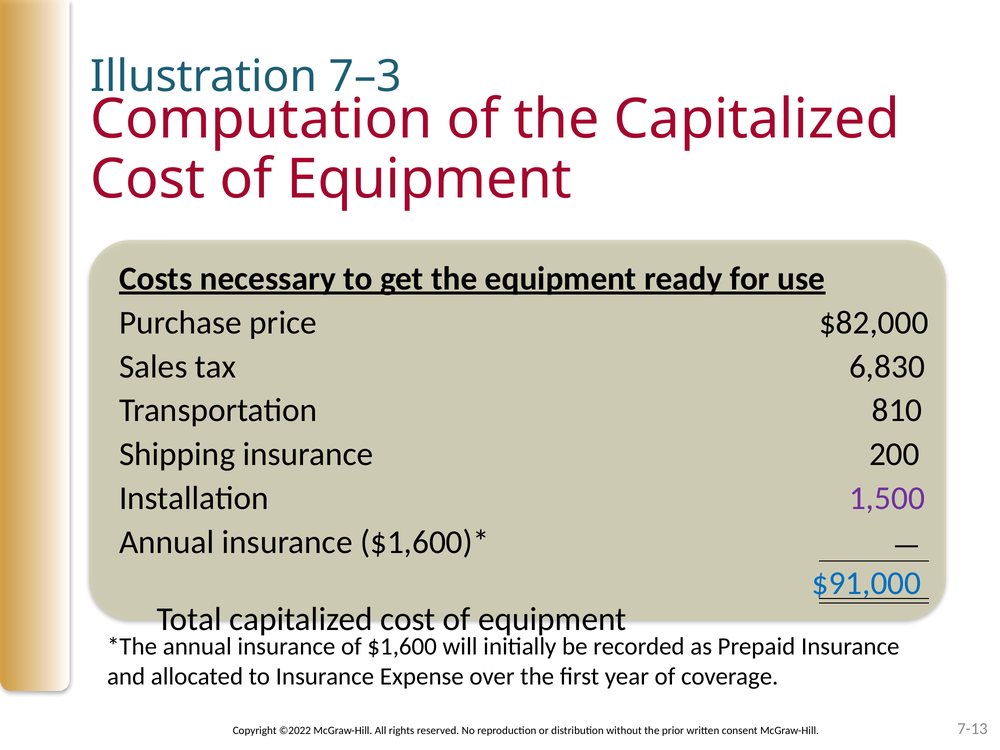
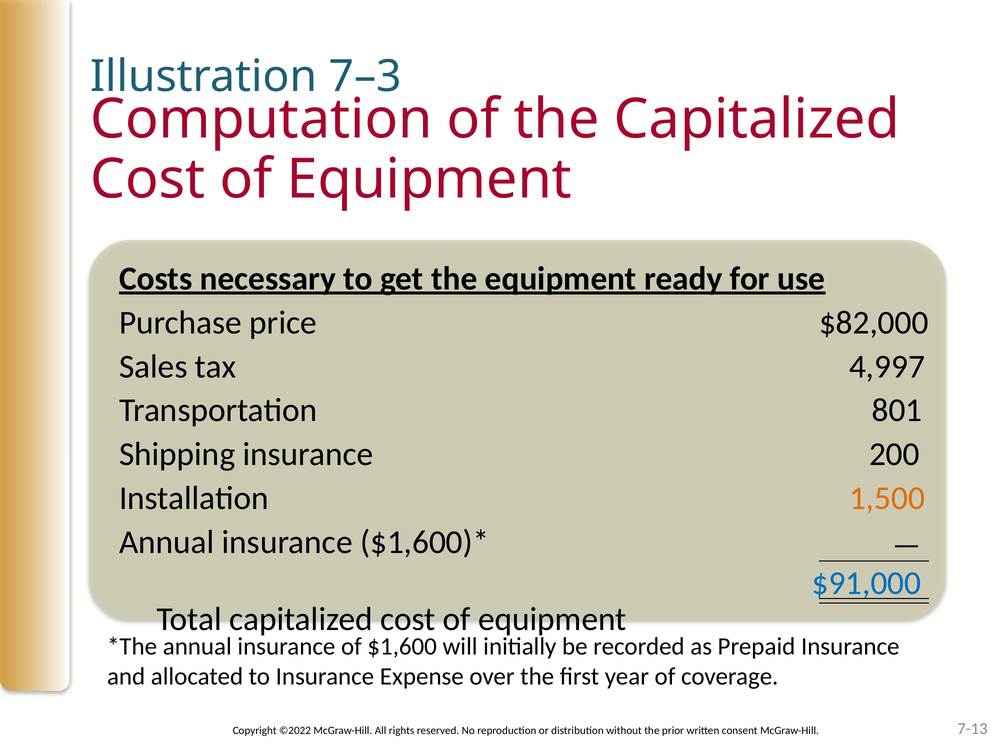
6,830: 6,830 -> 4,997 (887, 367)
810: 810 -> 801 (897, 410)
1,500 colour: purple -> orange (887, 498)
